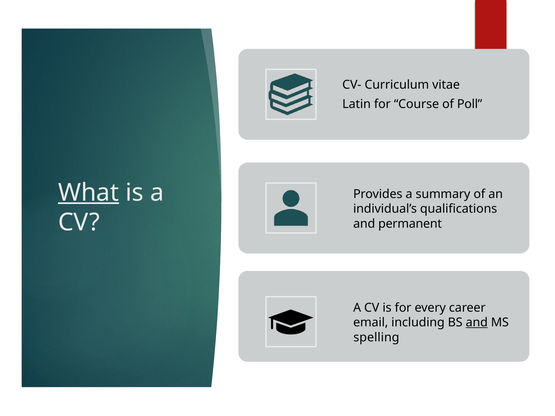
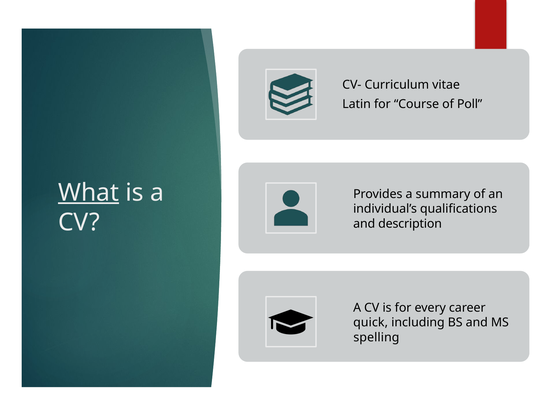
permanent: permanent -> description (410, 224)
email: email -> quick (371, 323)
and underline: present -> none (477, 323)
